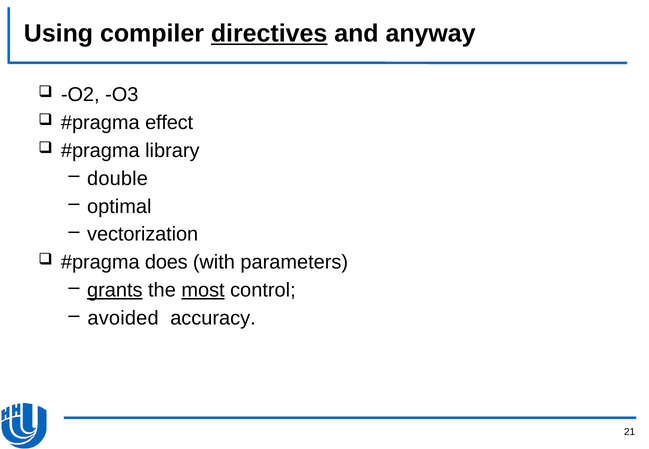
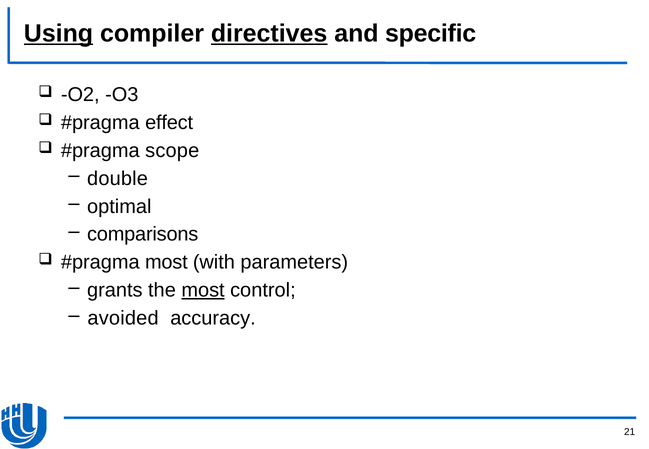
Using underline: none -> present (58, 34)
anyway: anyway -> specific (431, 34)
library: library -> scope (172, 151)
vectorization: vectorization -> comparisons (143, 235)
does: does -> most (166, 262)
grants underline: present -> none (115, 290)
